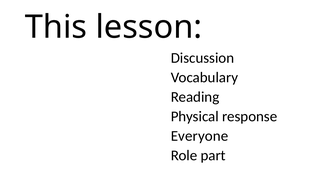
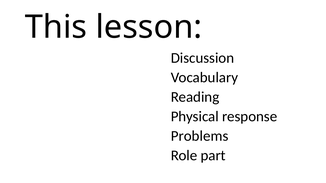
Everyone: Everyone -> Problems (200, 136)
